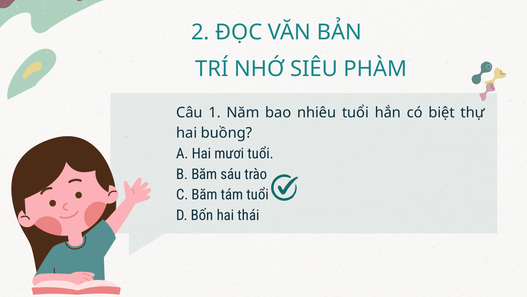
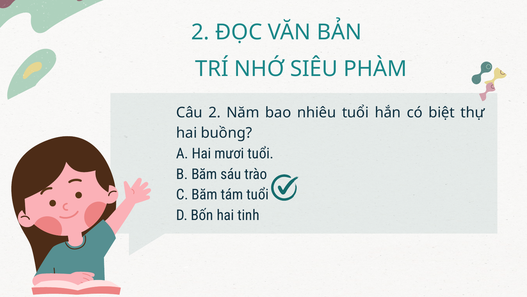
Câu 1: 1 -> 2 (215, 112)
thái: thái -> tinh (248, 215)
